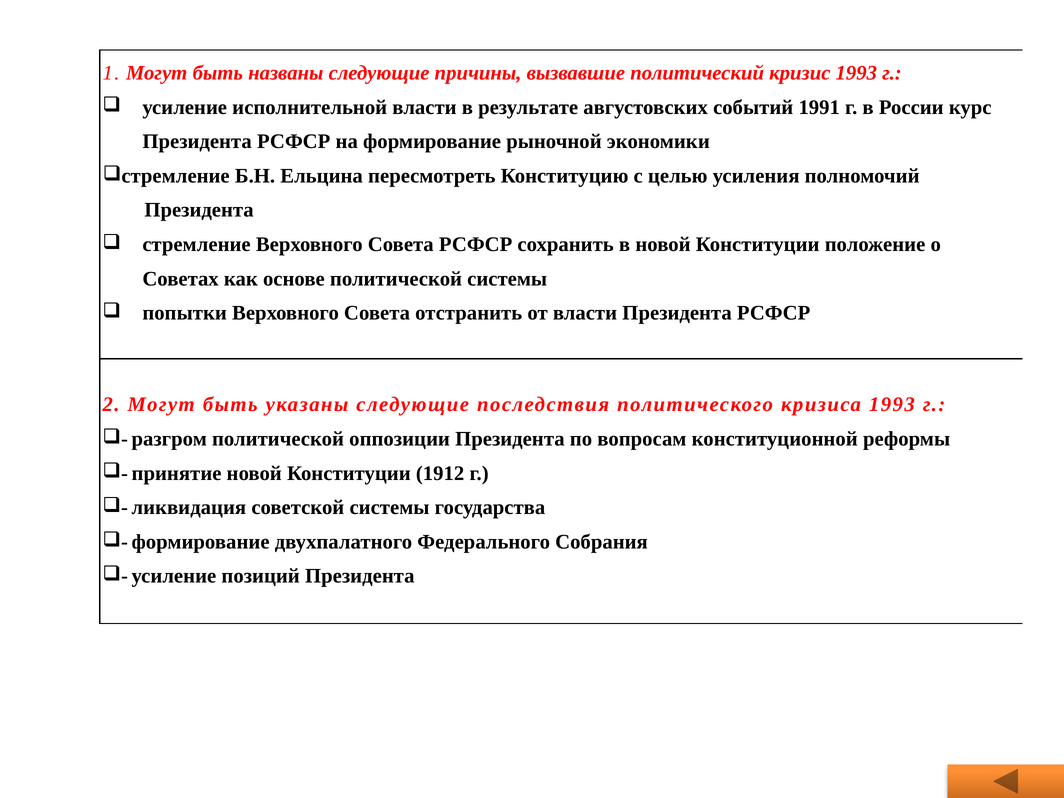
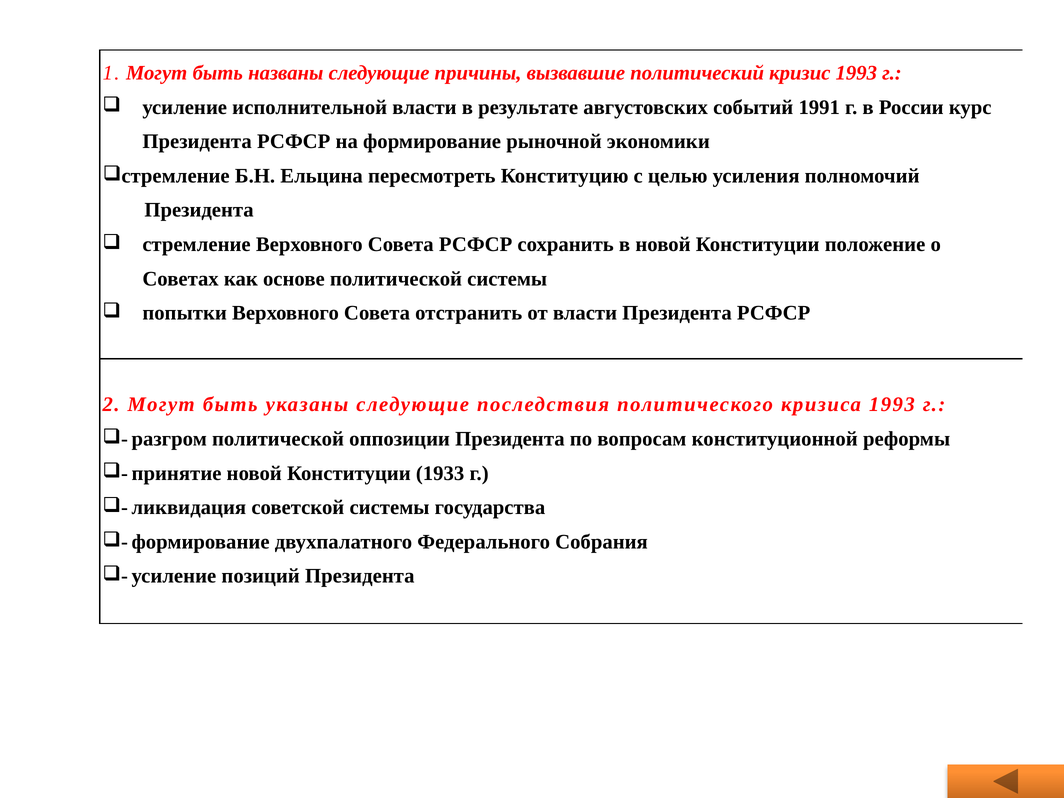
1912: 1912 -> 1933 (440, 473)
